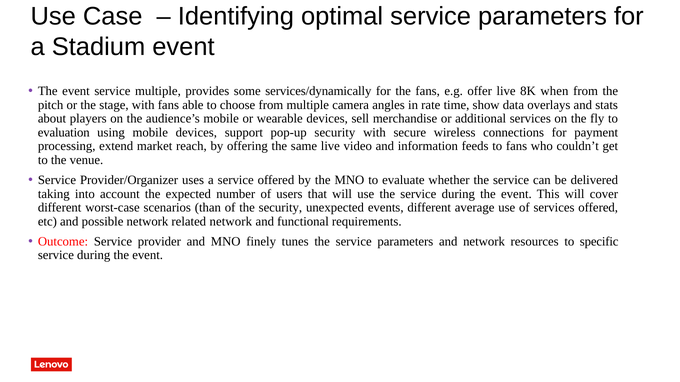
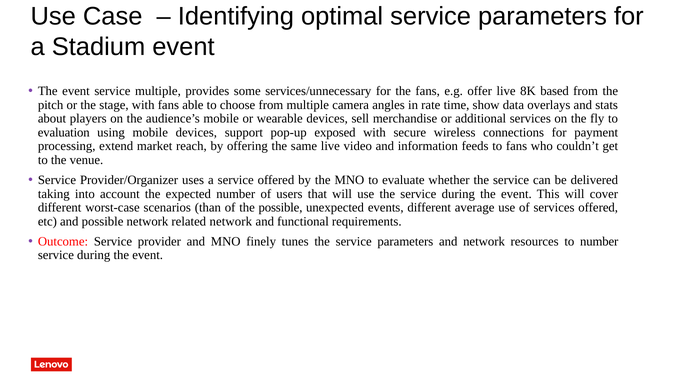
services/dynamically: services/dynamically -> services/unnecessary (318, 91)
when: when -> based (555, 91)
pop-up security: security -> exposed (335, 133)
the security: security -> possible (280, 208)
to specific: specific -> number (599, 242)
